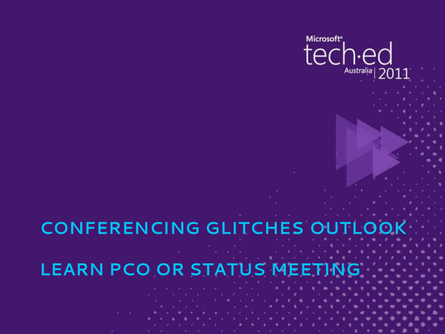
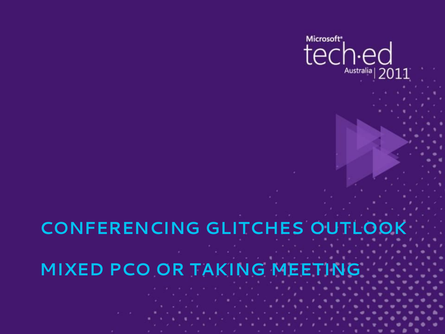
LEARN: LEARN -> MIXED (72, 270)
STATUS: STATUS -> TAKING (227, 270)
